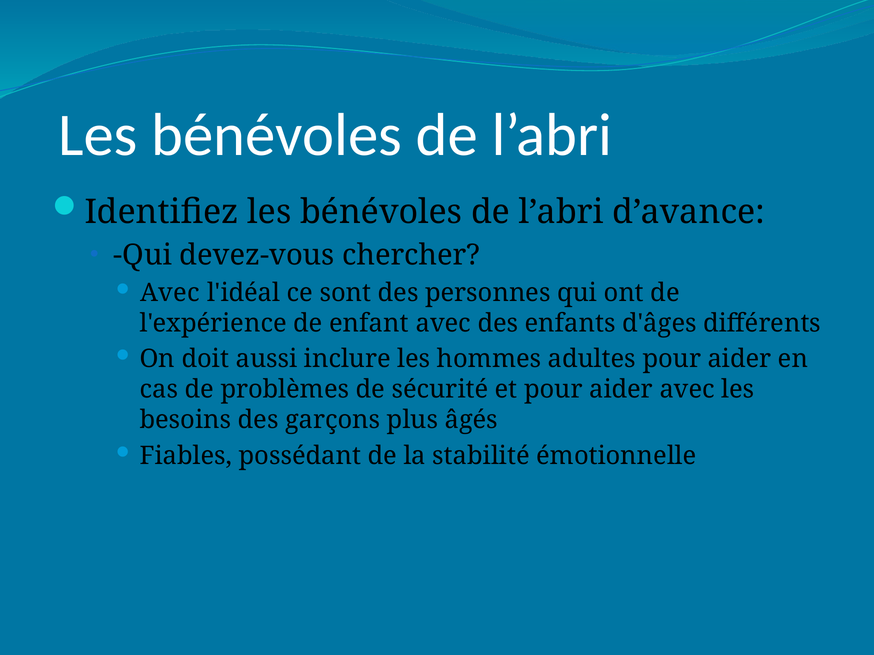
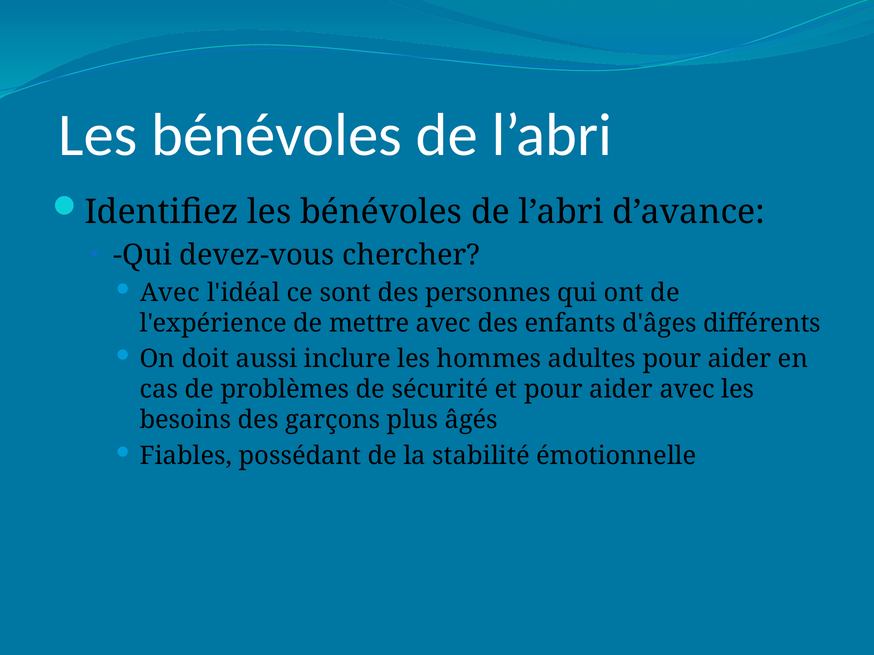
enfant: enfant -> mettre (369, 324)
